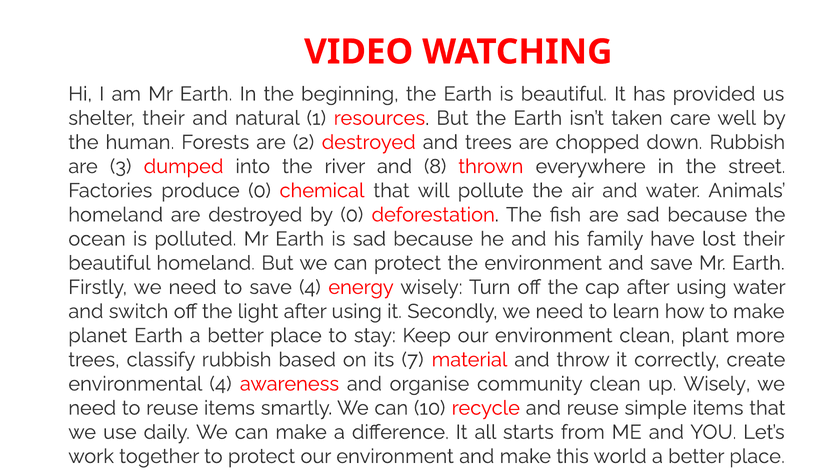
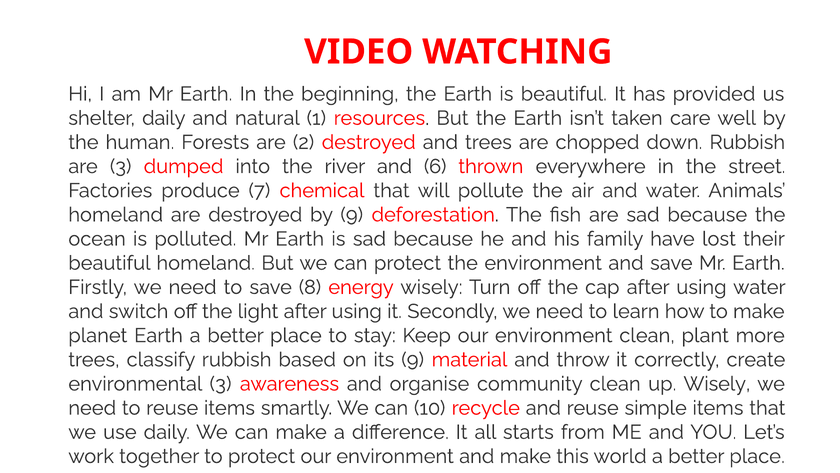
shelter their: their -> daily (164, 118)
8: 8 -> 6 (435, 166)
produce 0: 0 -> 7 (259, 190)
by 0: 0 -> 9 (352, 215)
save 4: 4 -> 8 (310, 287)
its 7: 7 -> 9 (413, 359)
environmental 4: 4 -> 3 (221, 383)
